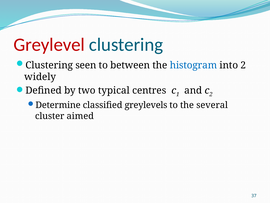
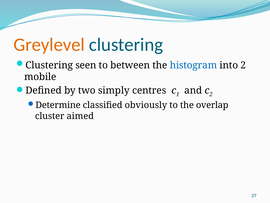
Greylevel colour: red -> orange (49, 45)
widely: widely -> mobile (40, 77)
typical: typical -> simply (114, 90)
greylevels: greylevels -> obviously (146, 105)
several: several -> overlap (212, 105)
